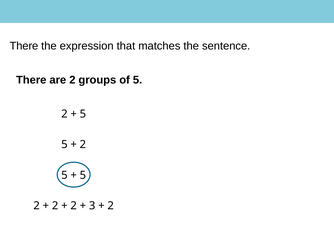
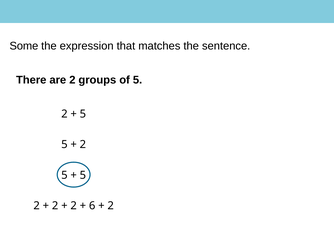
There: There -> Some (24, 46)
3: 3 -> 6 (92, 206)
